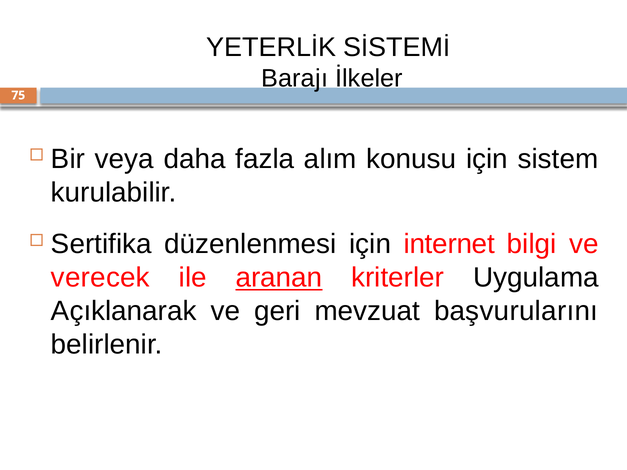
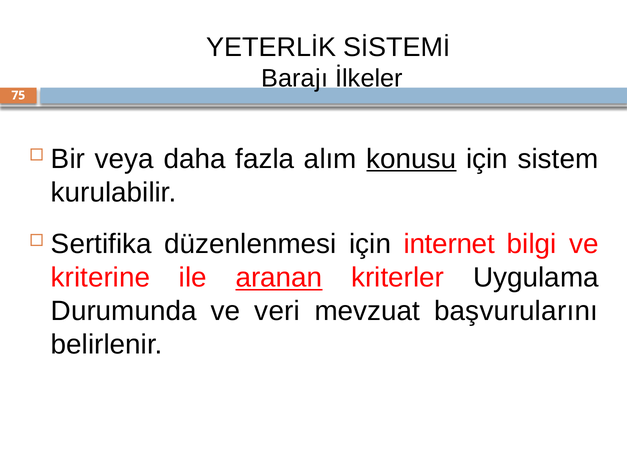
konusu underline: none -> present (411, 159)
verecek: verecek -> kriterine (101, 278)
Açıklanarak: Açıklanarak -> Durumunda (124, 311)
geri: geri -> veri (277, 311)
